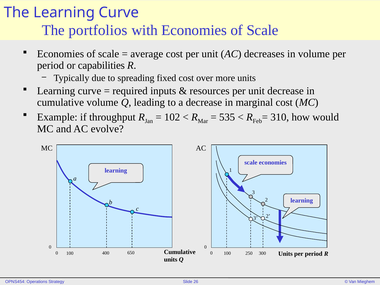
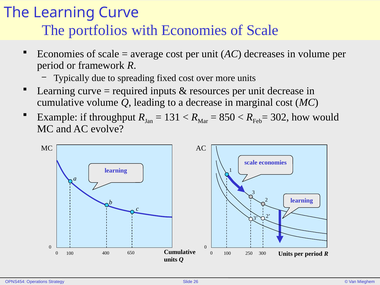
capabilities: capabilities -> framework (101, 65)
102: 102 -> 131 (172, 117)
535: 535 -> 850 (227, 117)
310: 310 -> 302 (280, 117)
